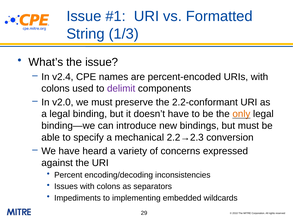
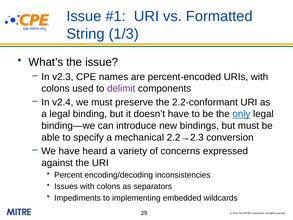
v2.4: v2.4 -> v2.3 (63, 77)
v2.0: v2.0 -> v2.4 (63, 102)
only colour: orange -> blue (241, 114)
